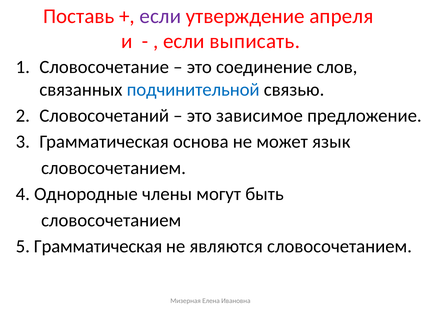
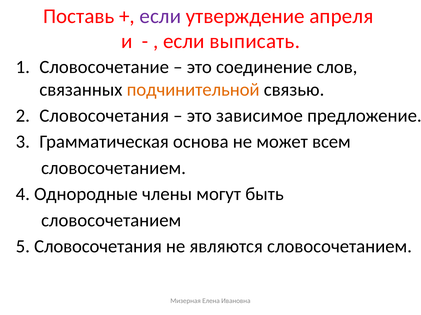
подчинительной colour: blue -> orange (193, 90)
Словосочетаний: Словосочетаний -> Словосочетания (104, 116)
язык: язык -> всем (331, 142)
5 Грамматическая: Грамматическая -> Словосочетания (98, 247)
